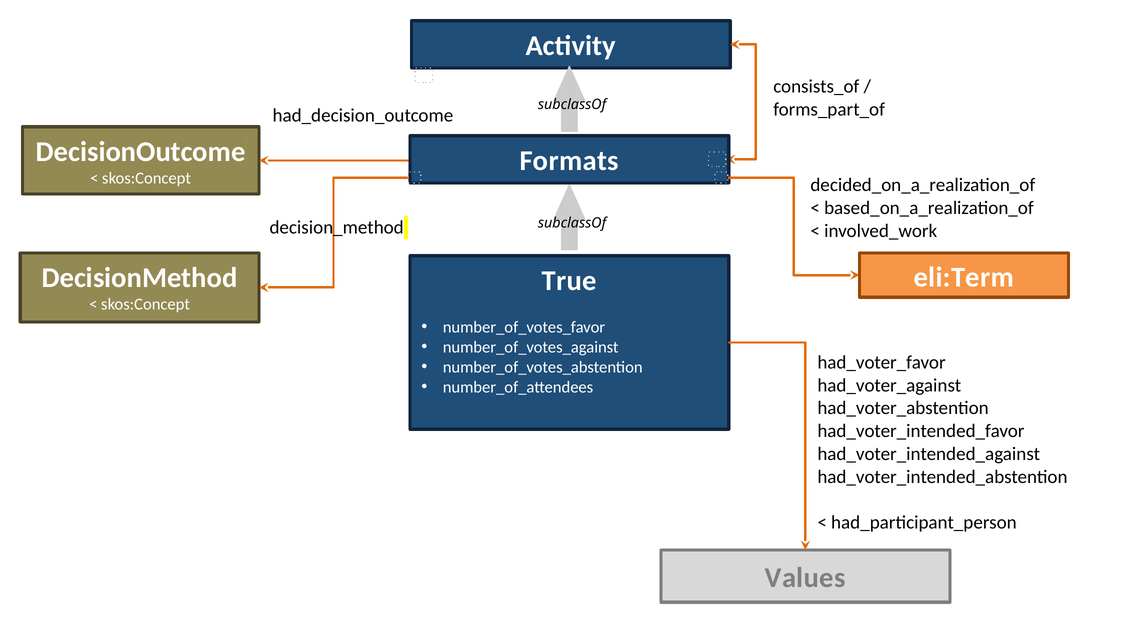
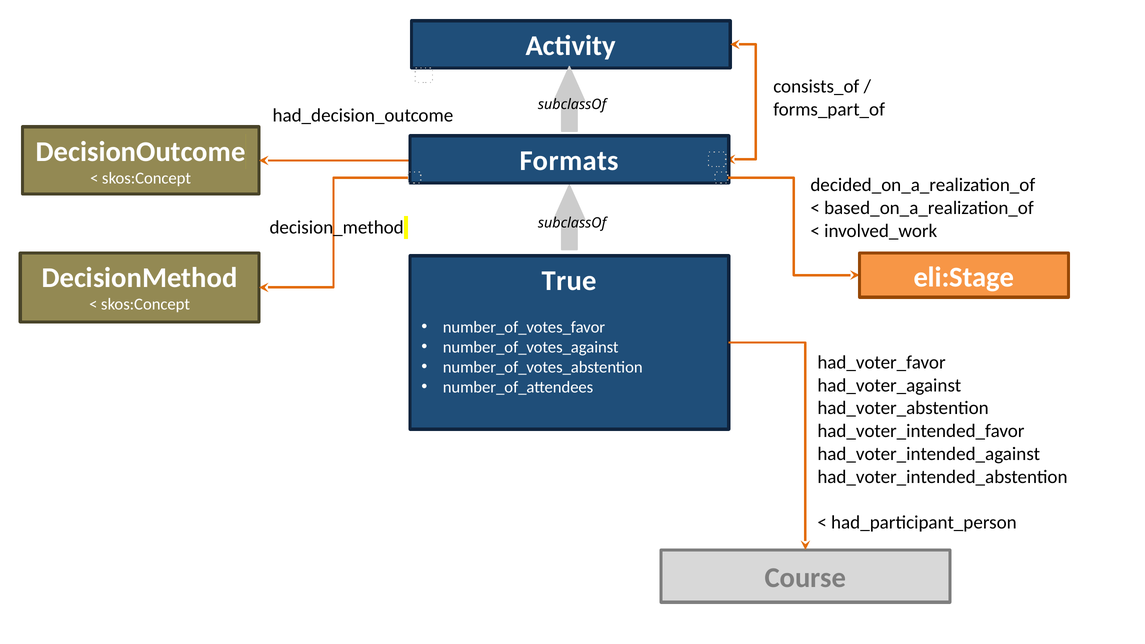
eli:Term: eli:Term -> eli:Stage (964, 277)
Values: Values -> Course (805, 578)
